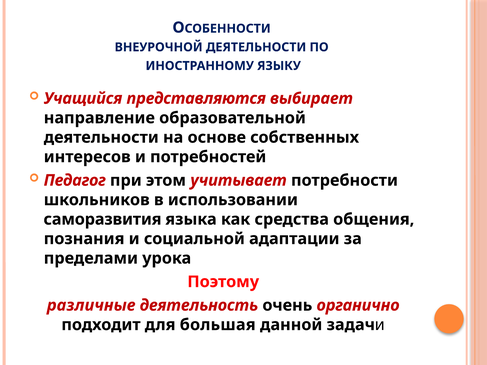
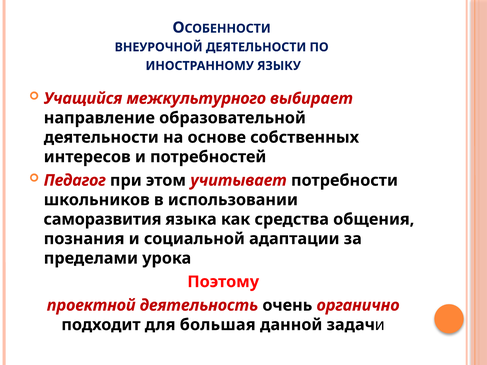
представляются: представляются -> межкультурного (196, 99)
различные: различные -> проектной (91, 305)
